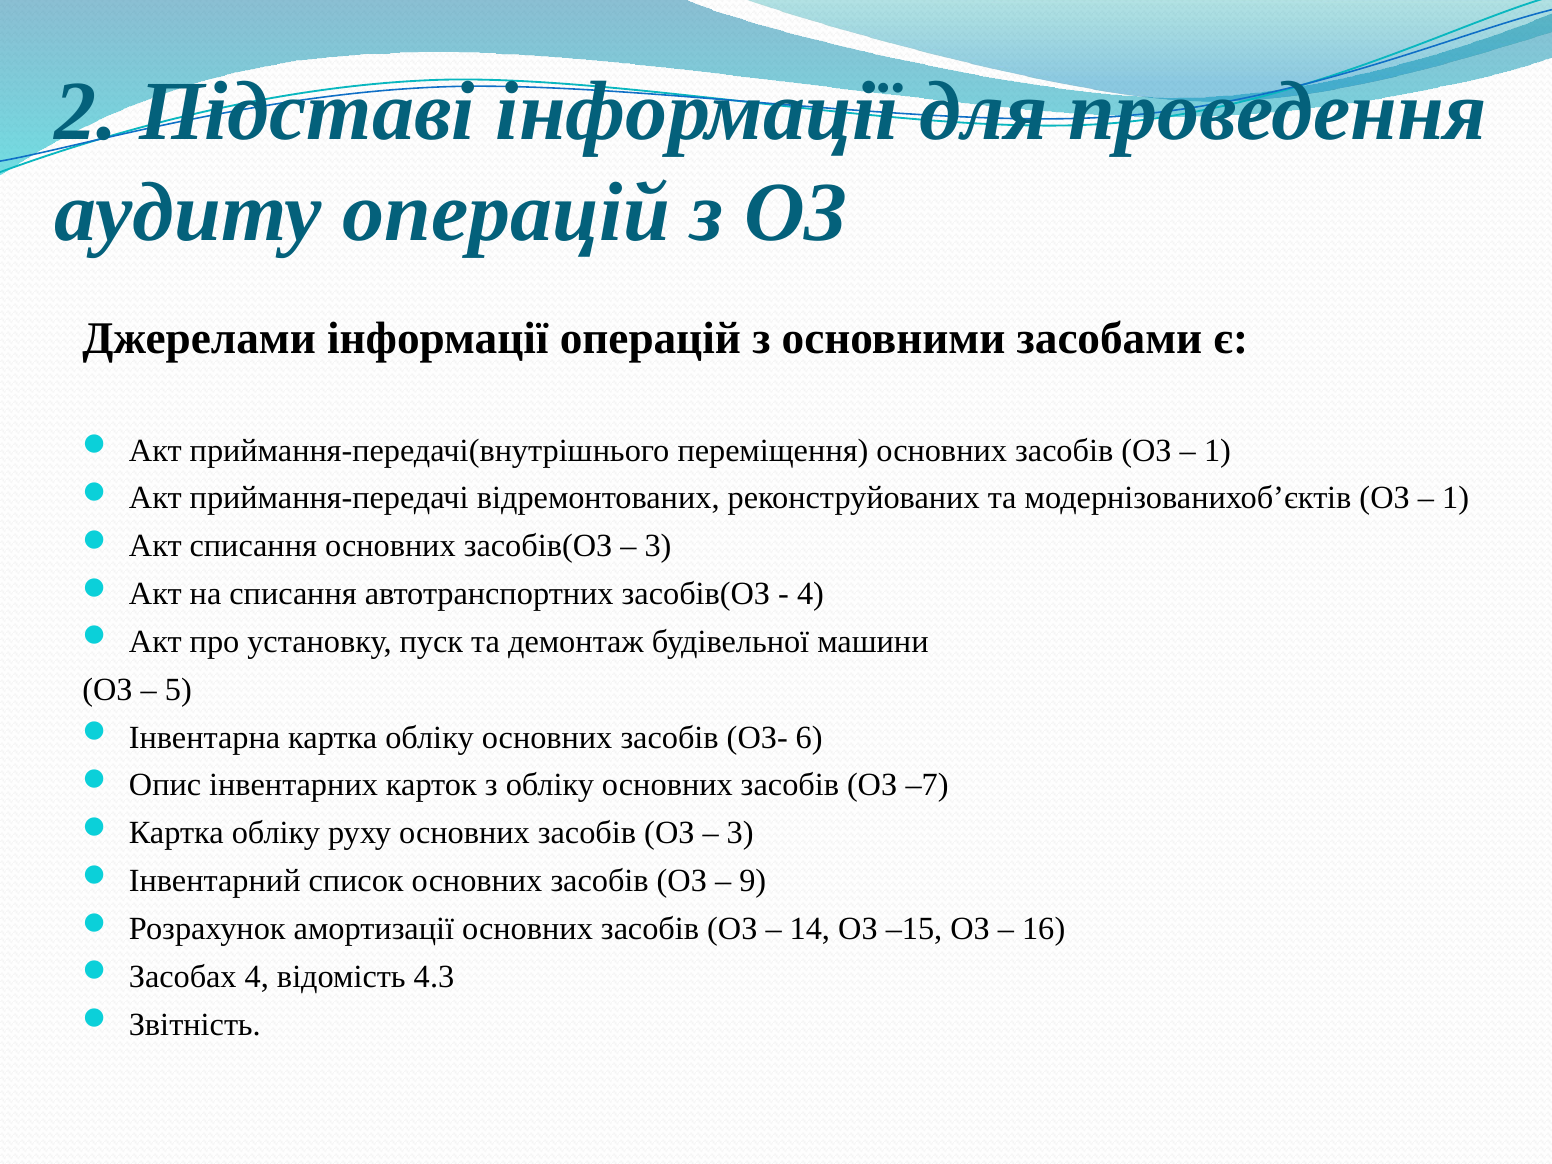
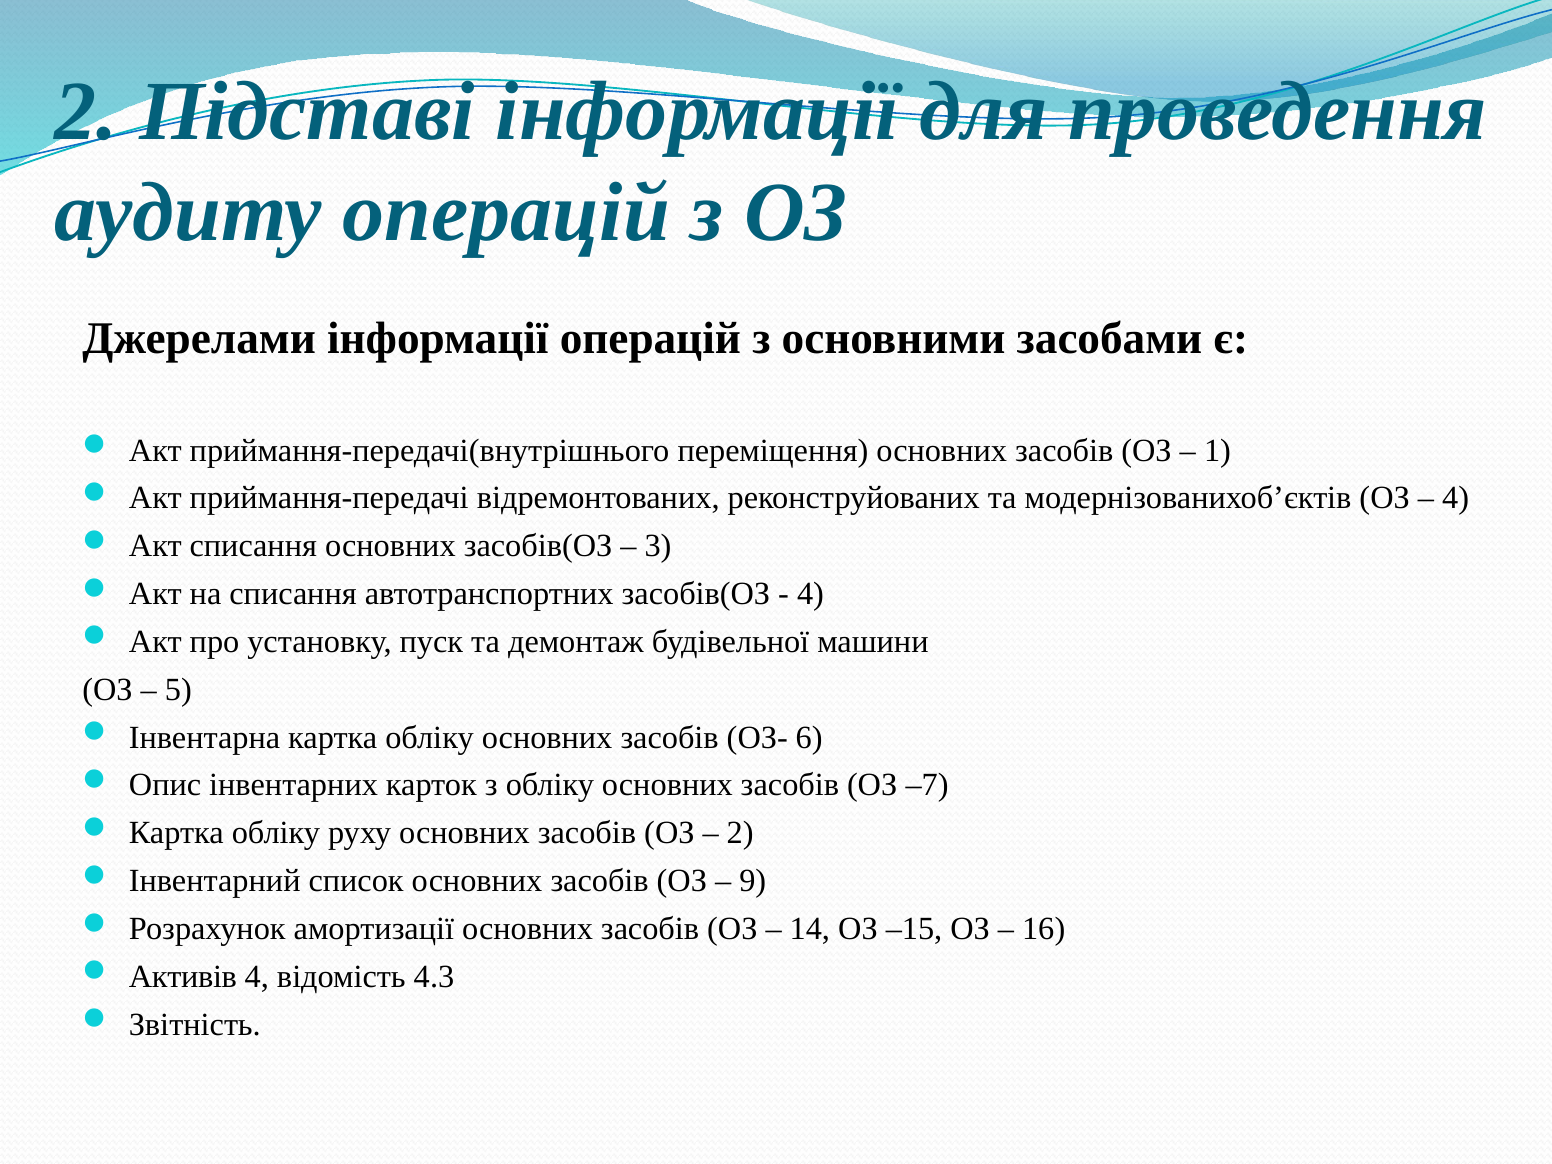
1: 1 -> 4 (1456, 498)
3: 3 -> 2 (740, 833)
Засобах: Засобах -> Активів (183, 977)
